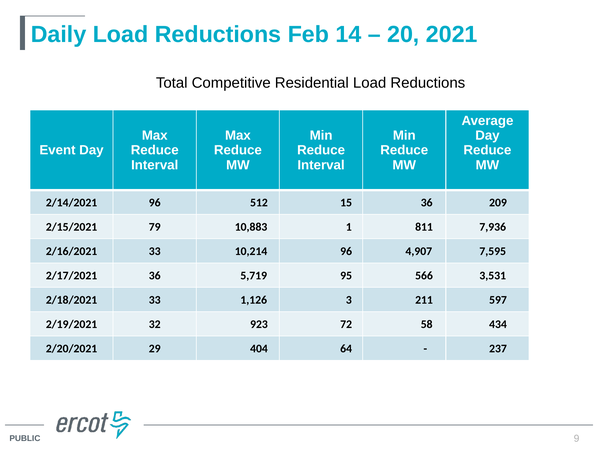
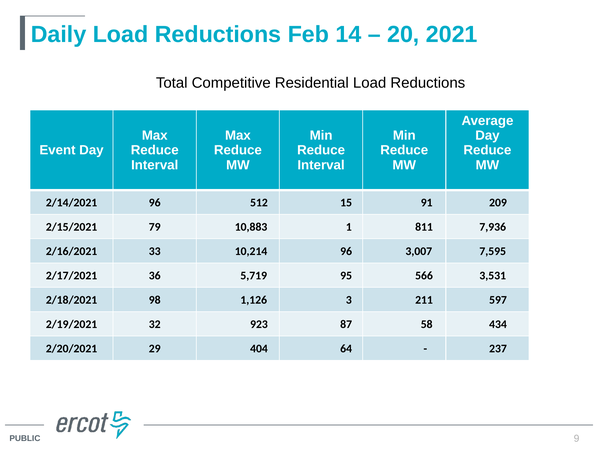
15 36: 36 -> 91 (427, 202)
4,907: 4,907 -> 3,007 (419, 251)
2/18/2021 33: 33 -> 98 (155, 300)
72: 72 -> 87 (346, 324)
